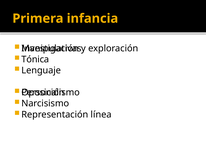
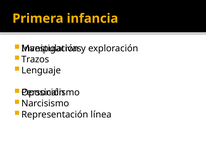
Tónica: Tónica -> Trazos (35, 59)
